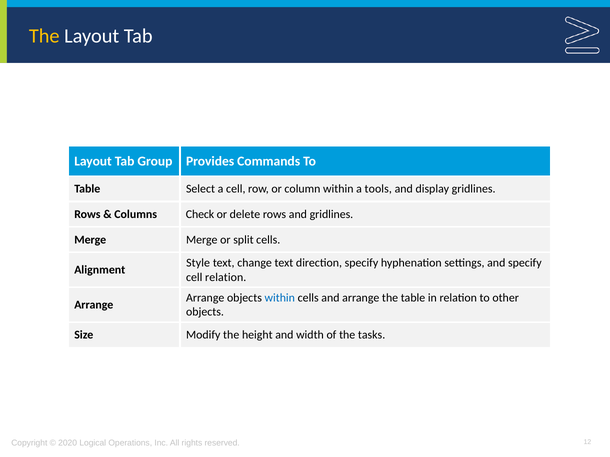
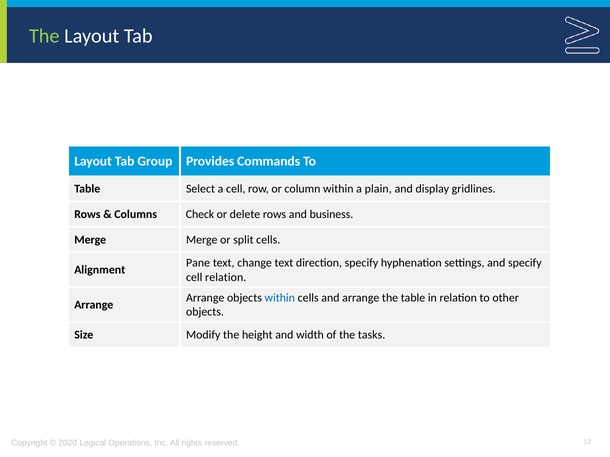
The colour: yellow -> light green (44, 36)
tools: tools -> plain (378, 189)
and gridlines: gridlines -> business (331, 215)
Style: Style -> Pane (198, 263)
